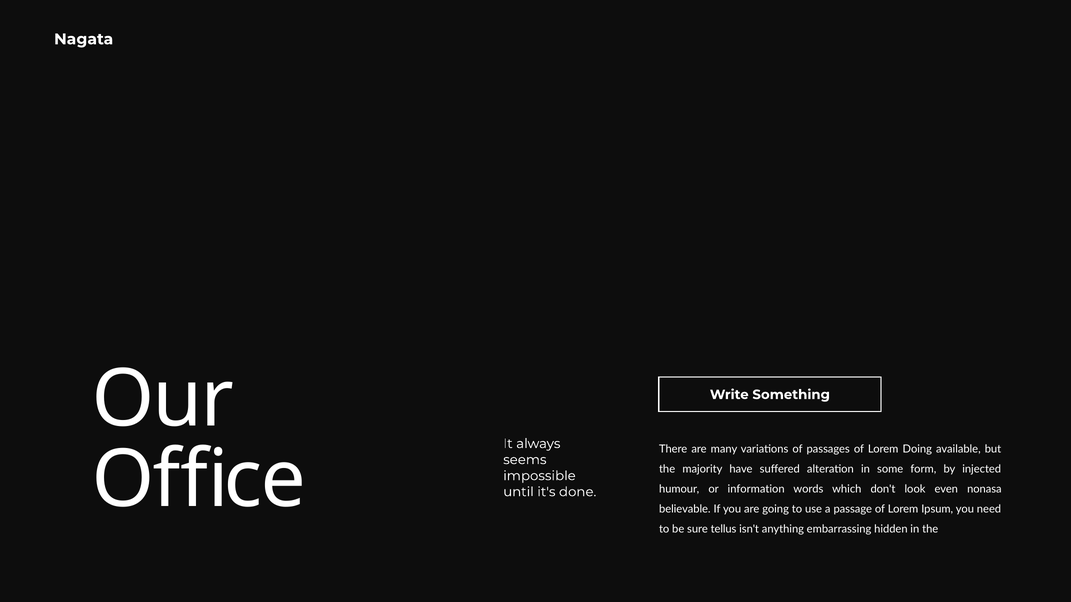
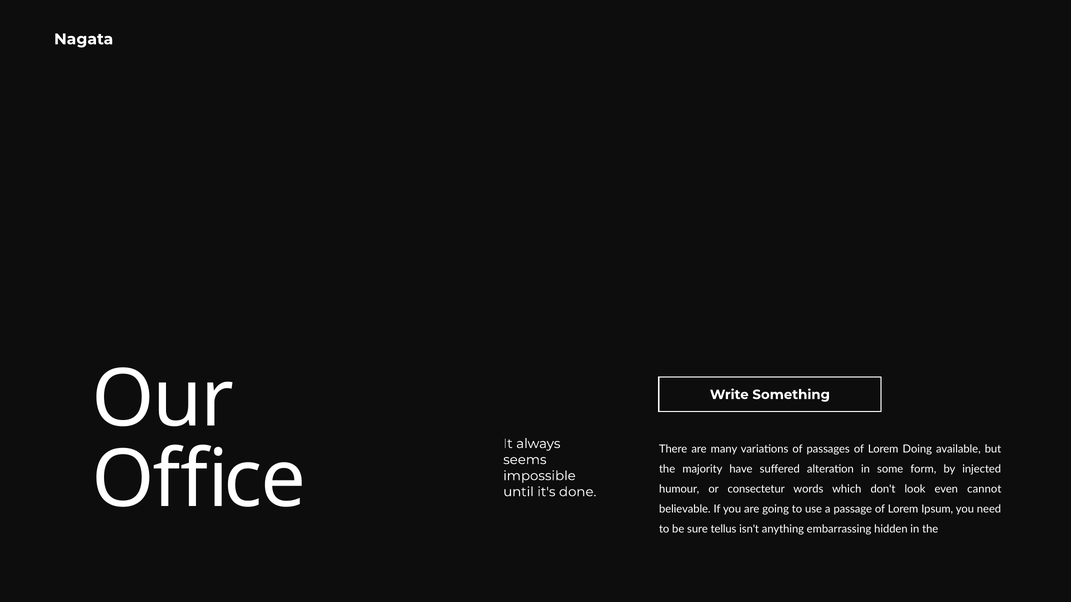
information: information -> consectetur (756, 489)
nonasa: nonasa -> cannot (984, 489)
